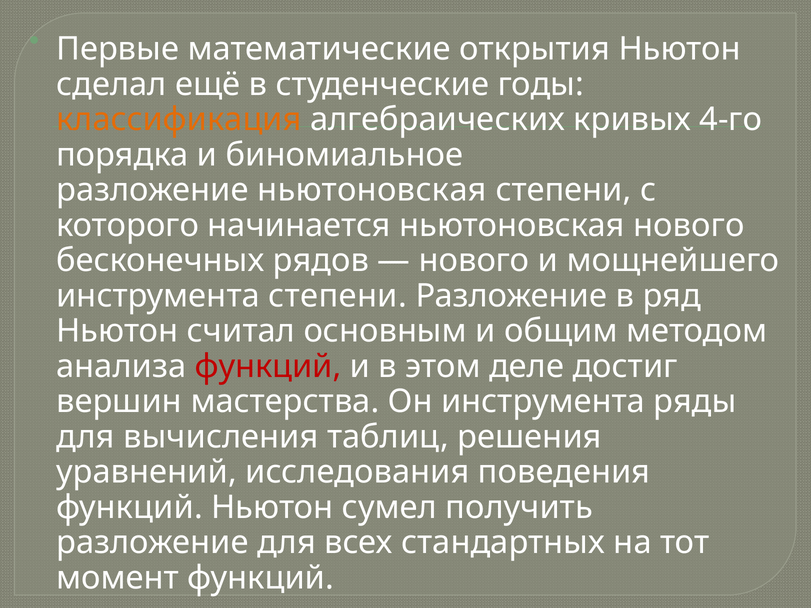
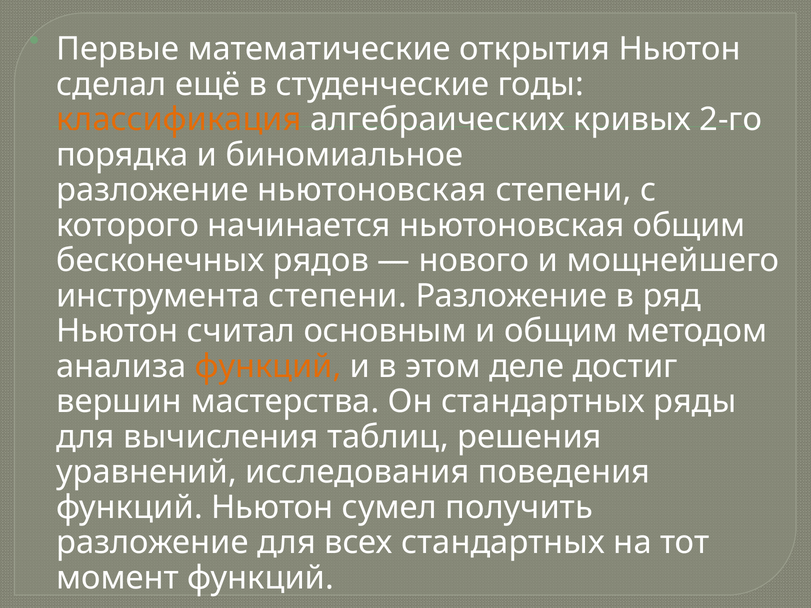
4-го: 4-го -> 2-го (731, 120)
ньютоновская нового: нового -> общим (689, 225)
функций colour: red -> orange (268, 367)
Он инструмента: инструмента -> стандартных (543, 402)
